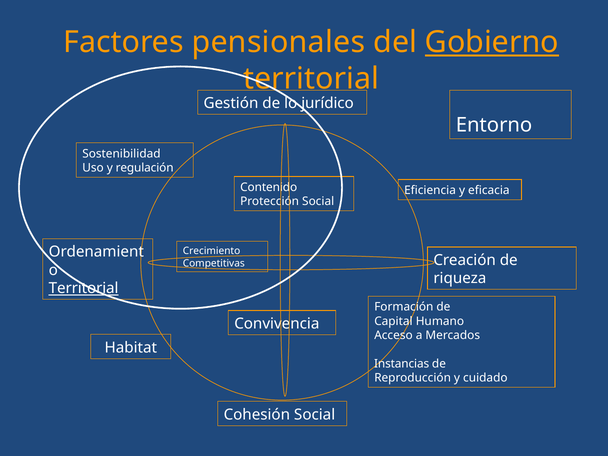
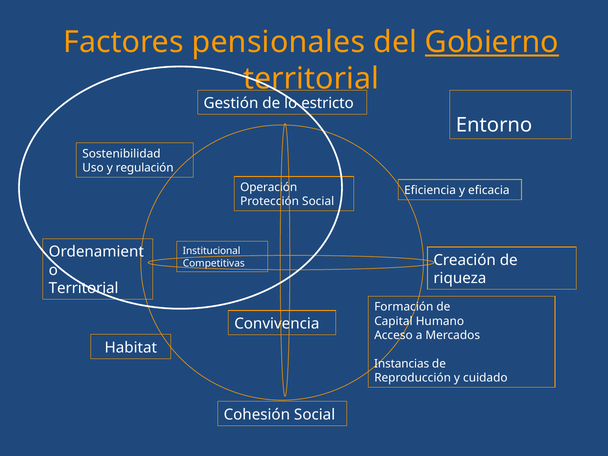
jurídico: jurídico -> estricto (327, 103)
Contenido: Contenido -> Operación (269, 187)
Crecimiento: Crecimiento -> Institucional (212, 251)
Territorial underline: present -> none (84, 288)
